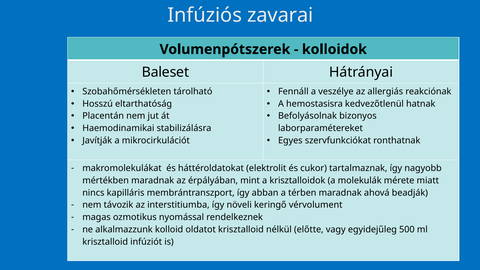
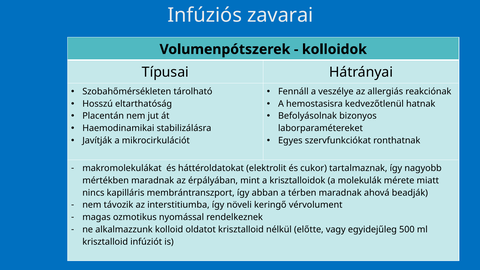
Baleset: Baleset -> Típusai (165, 72)
